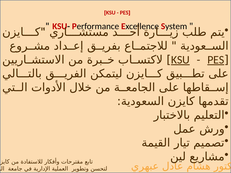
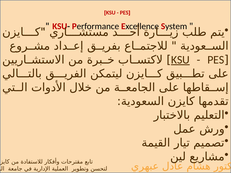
PES underline: present -> none (216, 60)
